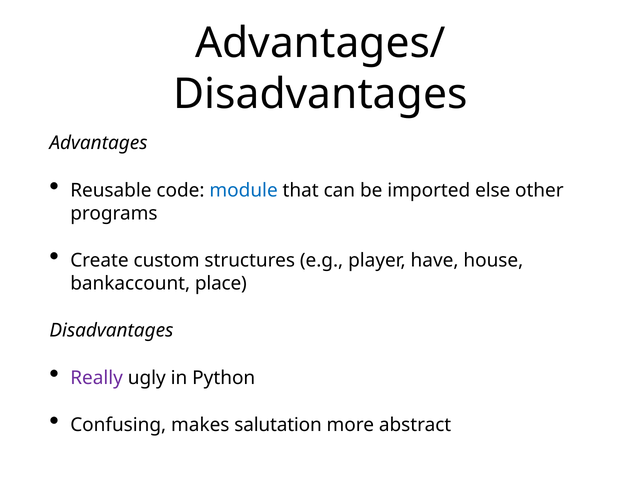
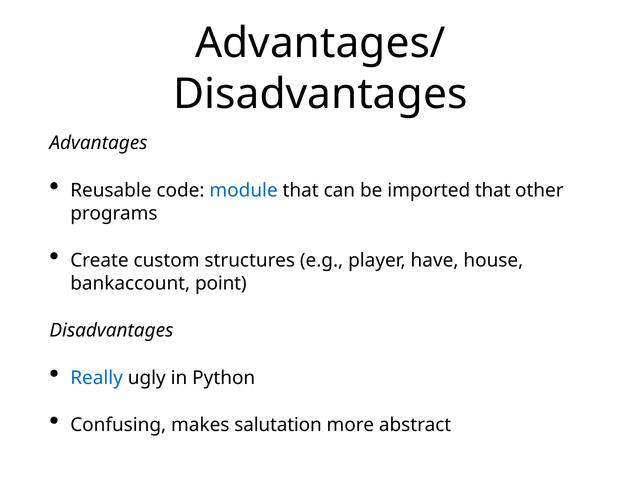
imported else: else -> that (493, 190)
place: place -> point (221, 283)
Really colour: purple -> blue (97, 378)
